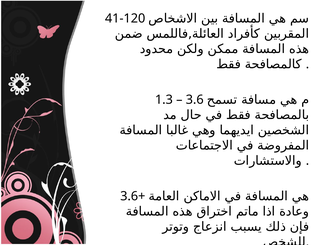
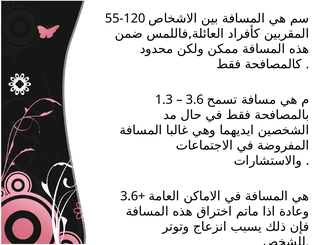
41-120: 41-120 -> 55-120 (125, 18)
